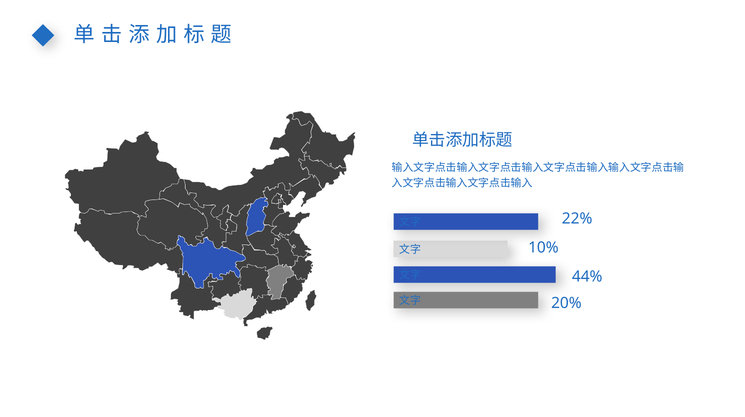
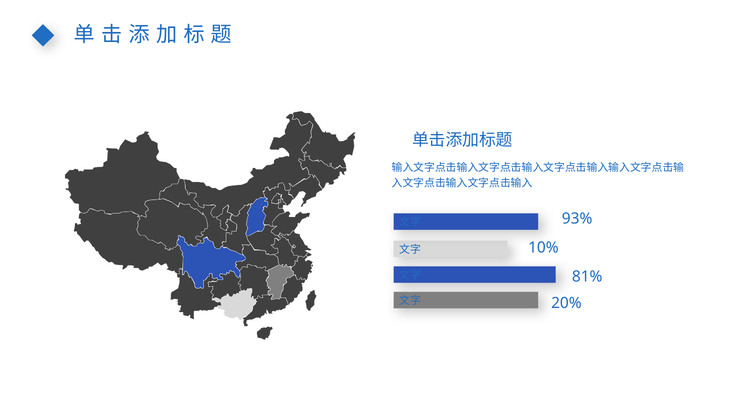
22%: 22% -> 93% (577, 219)
44%: 44% -> 81% (587, 277)
